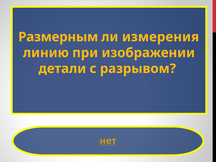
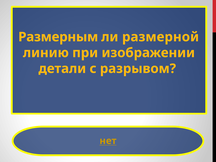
измерения: измерения -> размерной (161, 37)
